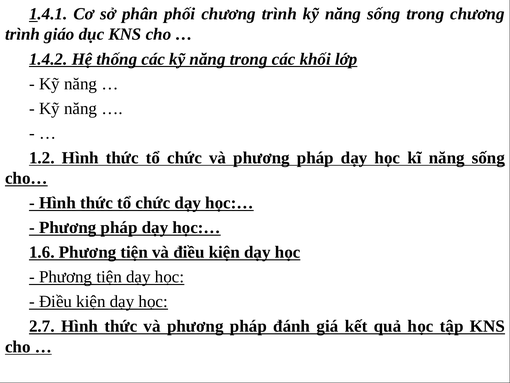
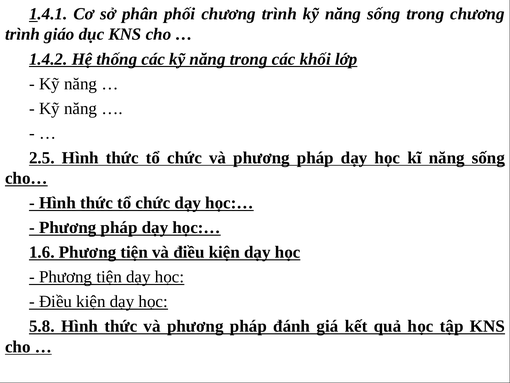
1.2: 1.2 -> 2.5 (42, 158)
2.7: 2.7 -> 5.8 (42, 326)
